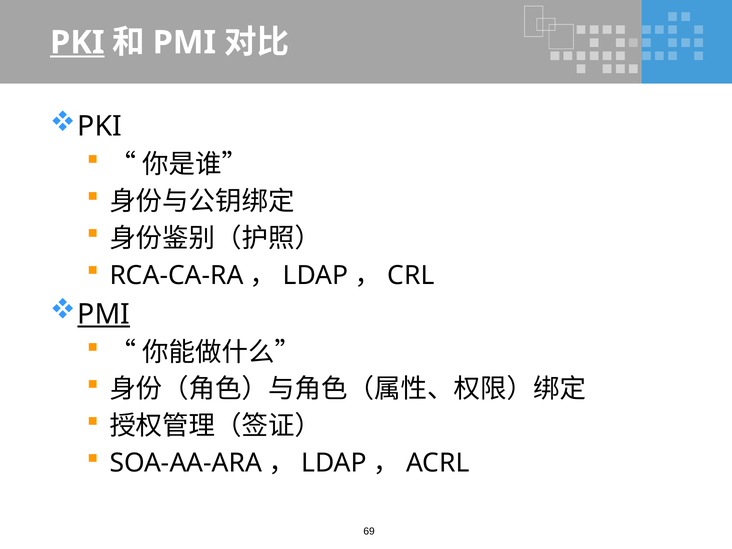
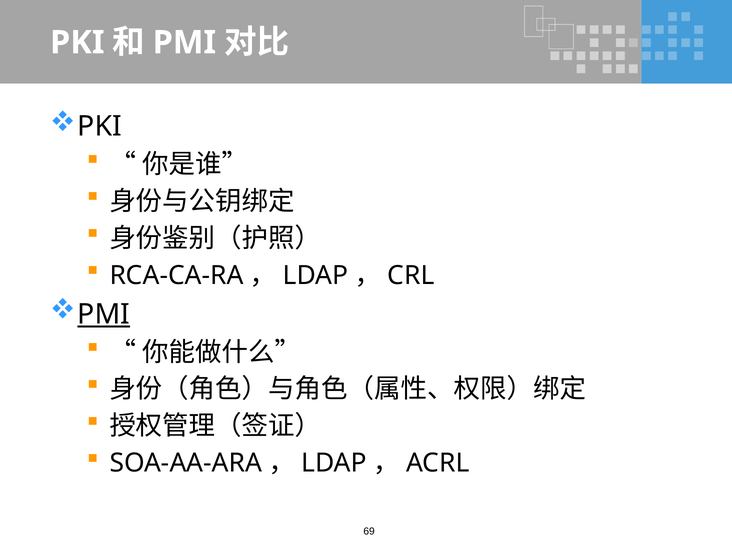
PKI underline: present -> none (77, 43)
